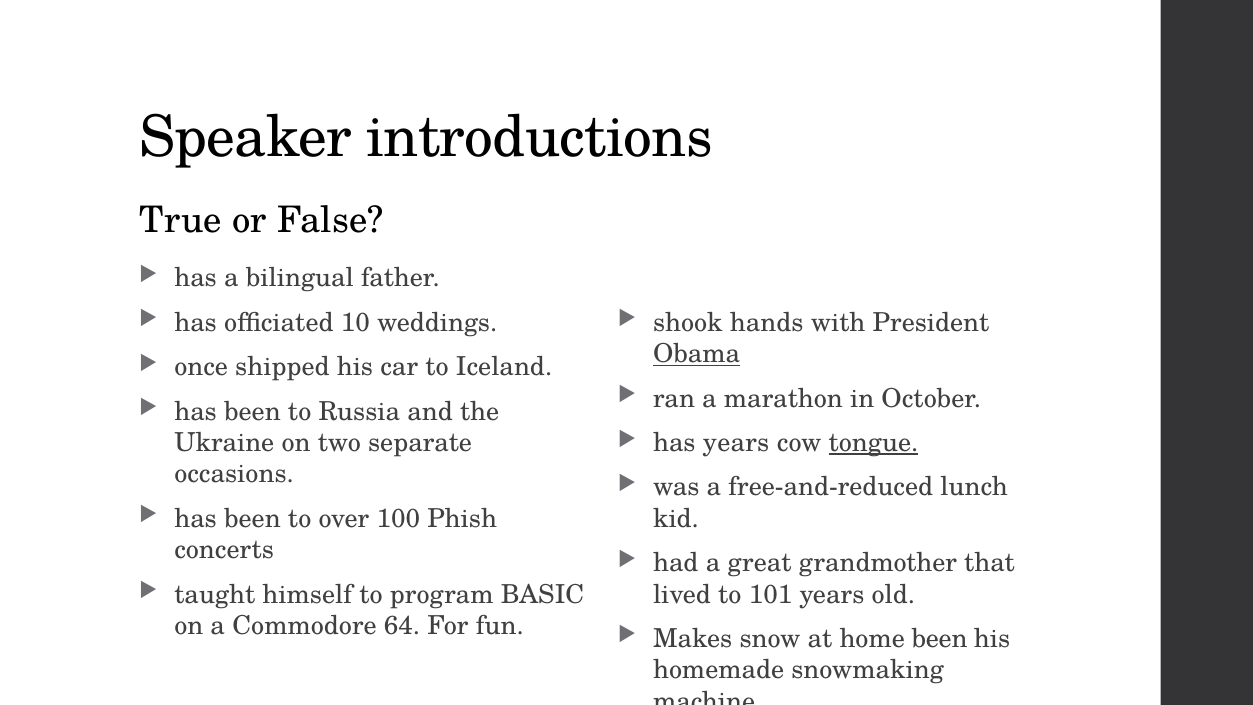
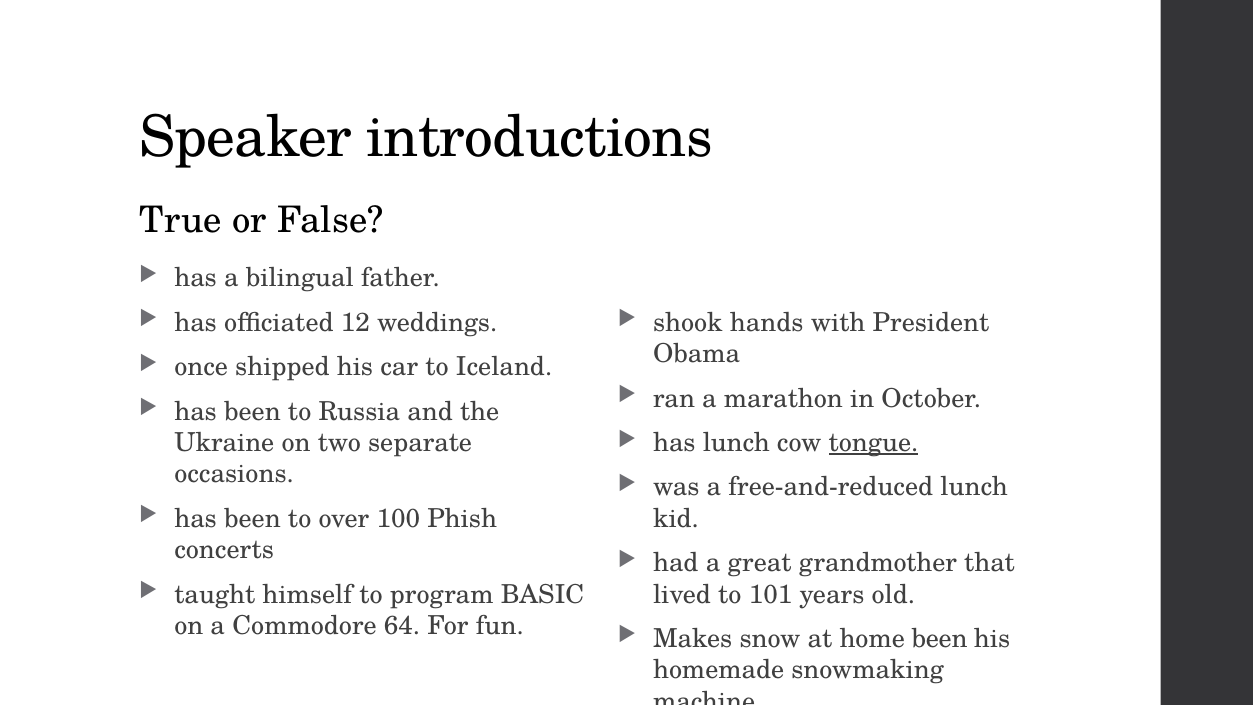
10: 10 -> 12 (355, 323)
Obama underline: present -> none (697, 354)
has years: years -> lunch (736, 443)
